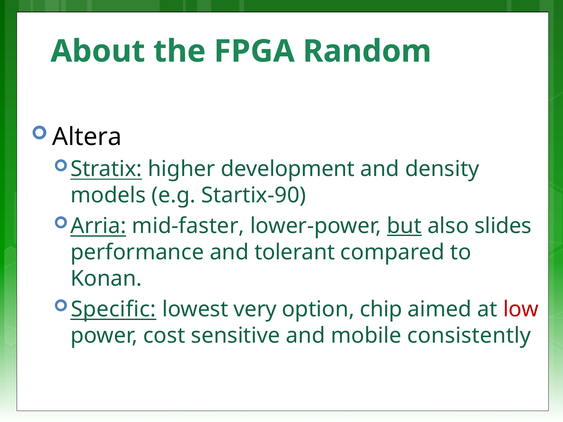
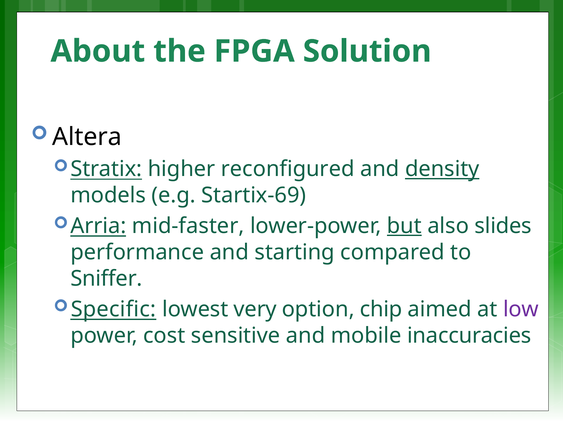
Random: Random -> Solution (367, 51)
development: development -> reconfigured (288, 169)
density underline: none -> present (442, 169)
Startix-90: Startix-90 -> Startix-69 (254, 195)
tolerant: tolerant -> starting (295, 252)
Konan: Konan -> Sniffer (106, 279)
low colour: red -> purple (521, 309)
consistently: consistently -> inaccuracies (469, 336)
